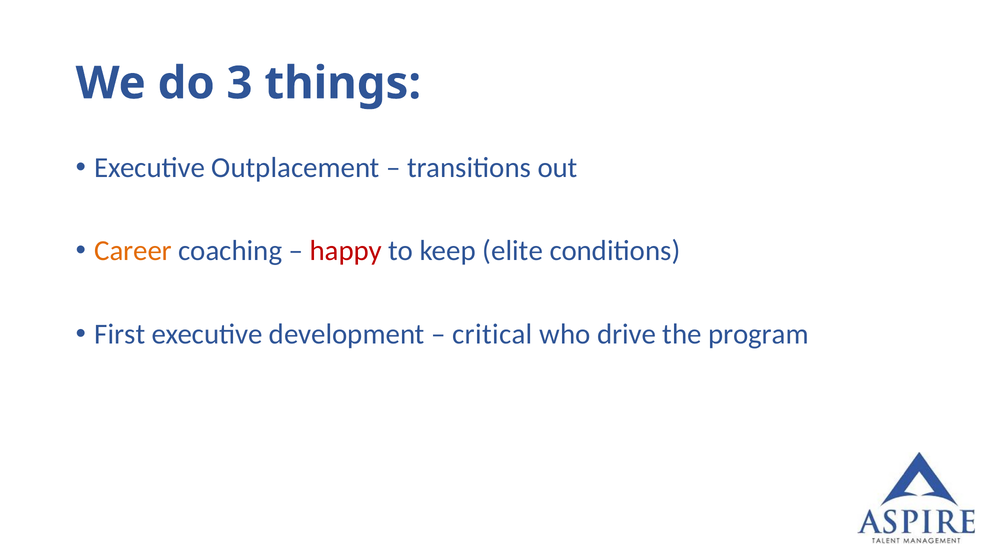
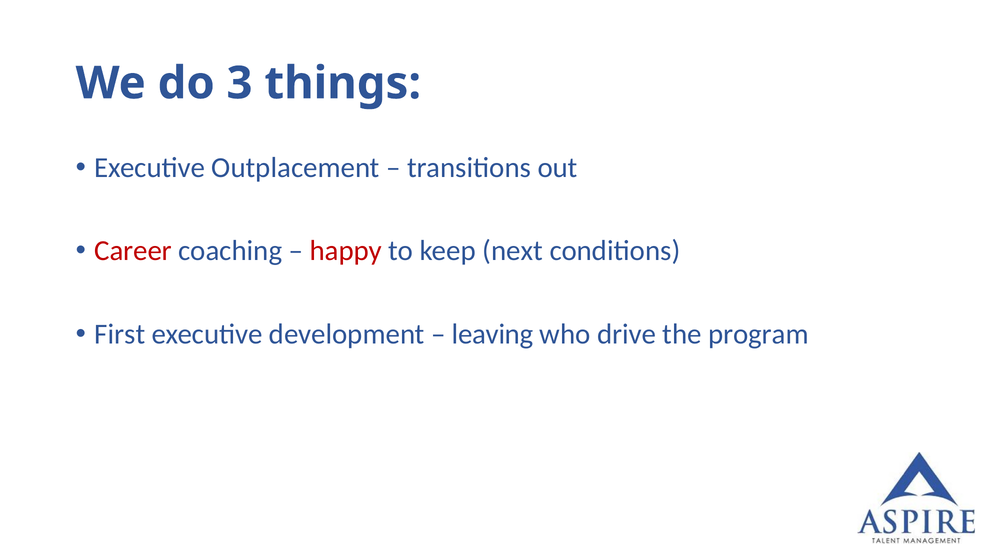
Career colour: orange -> red (133, 251)
elite: elite -> next (513, 251)
critical: critical -> leaving (493, 334)
